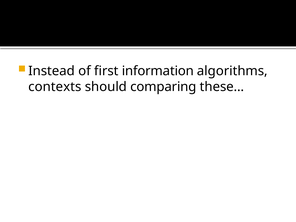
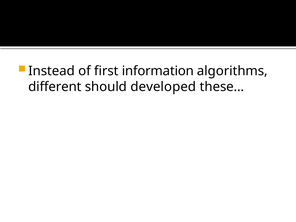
contexts: contexts -> different (55, 87)
comparing: comparing -> developed (163, 87)
